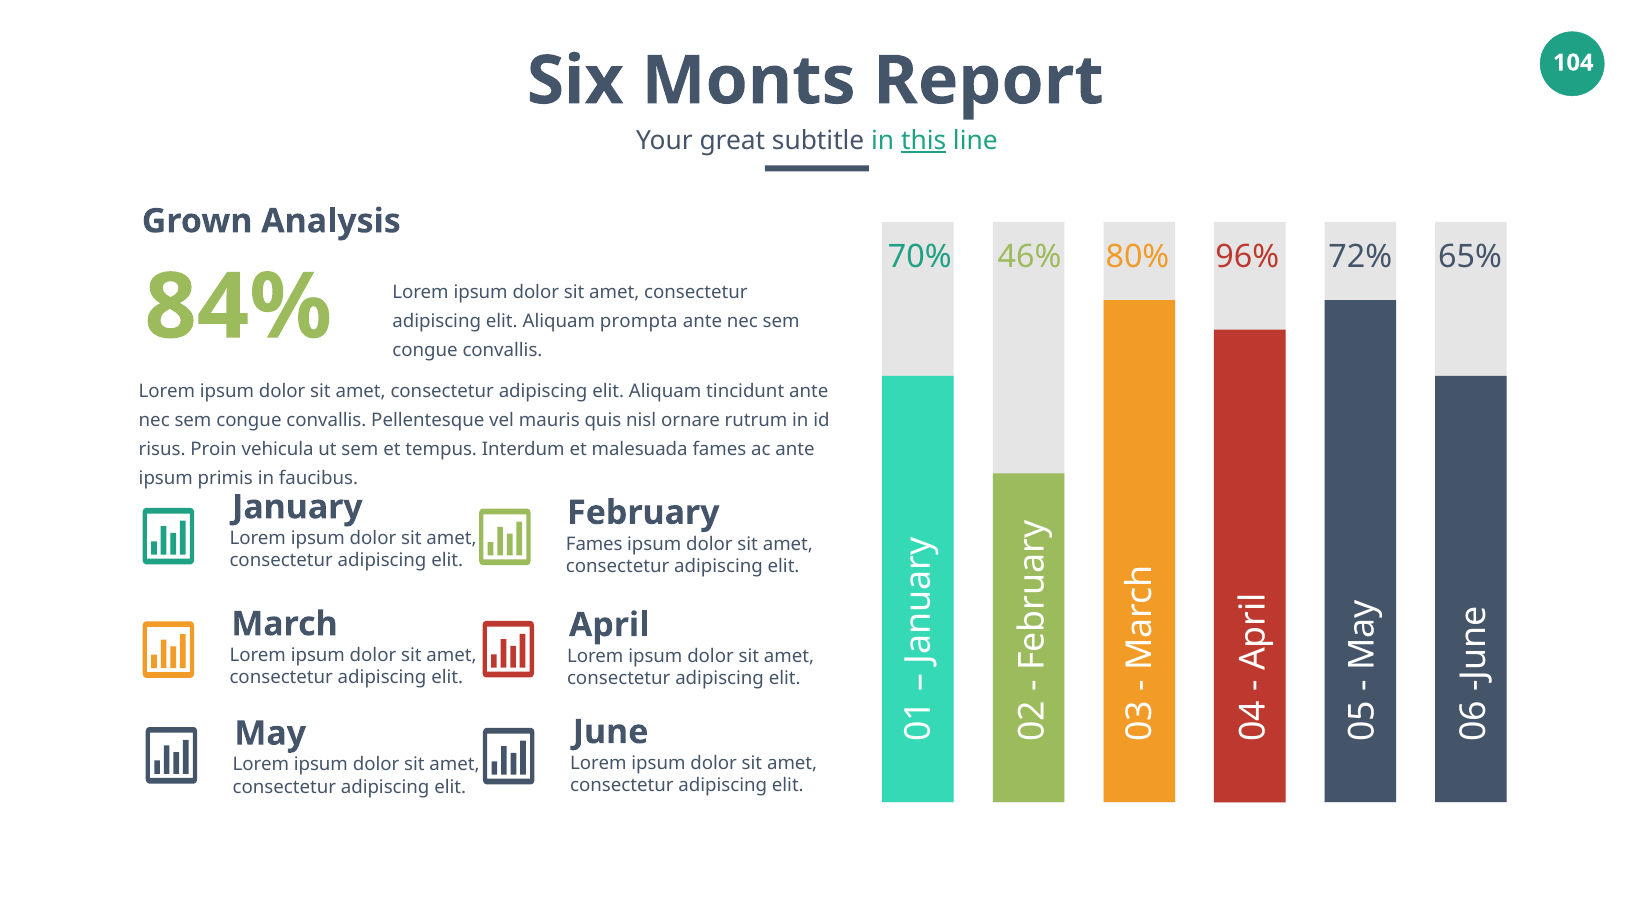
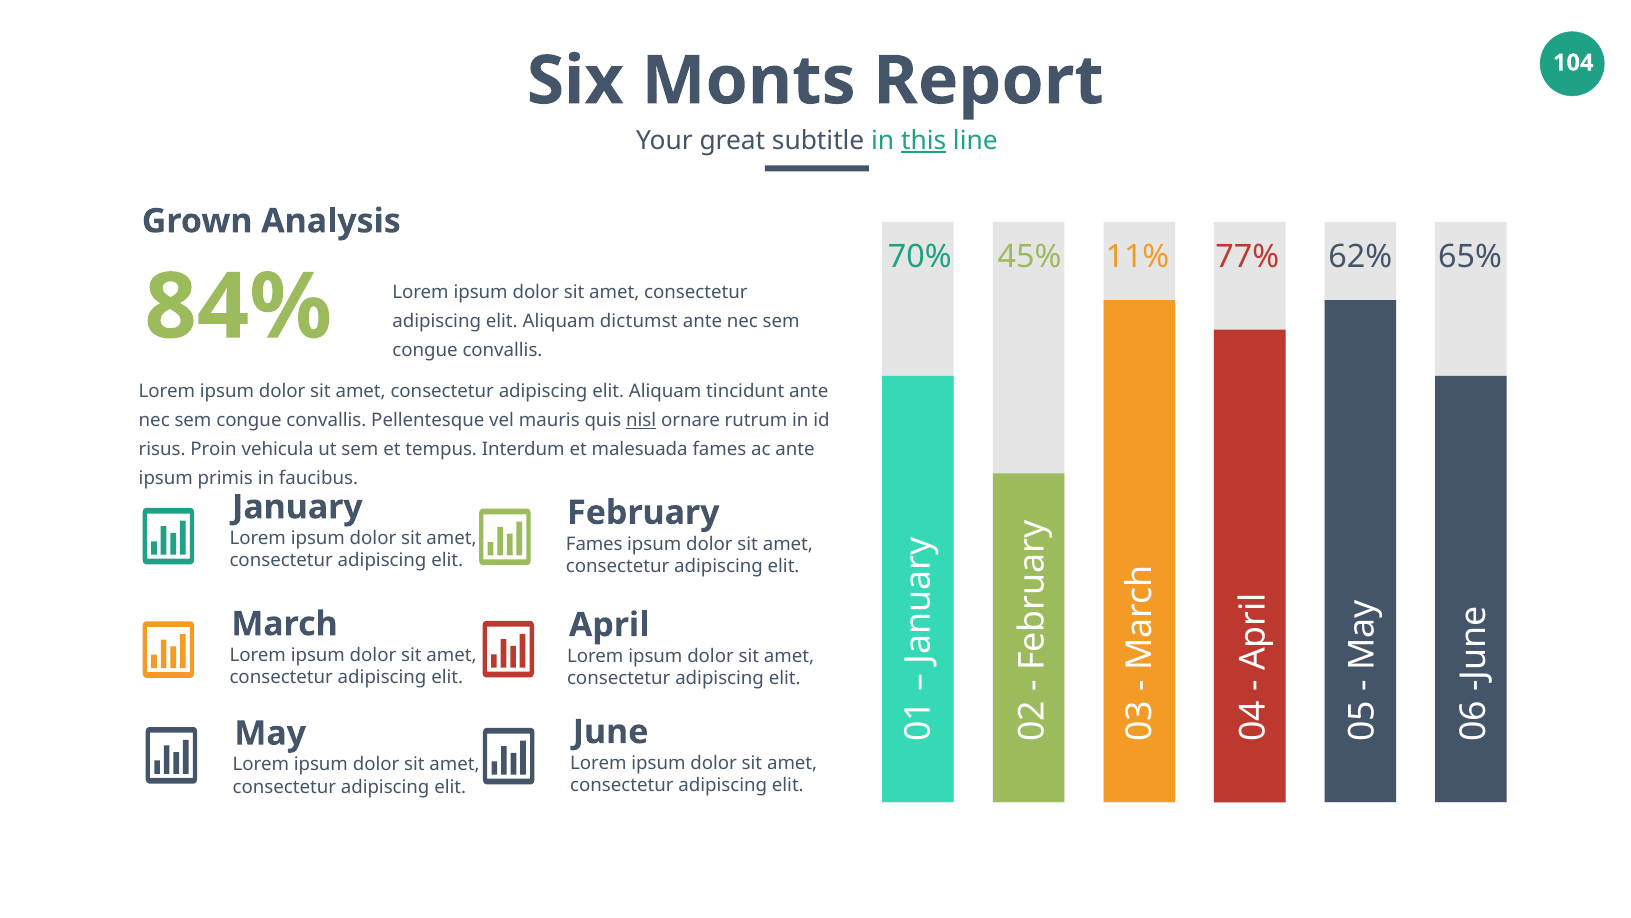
46%: 46% -> 45% (1030, 256)
80%: 80% -> 11% (1137, 256)
96%: 96% -> 77% (1247, 256)
72%: 72% -> 62% (1360, 256)
prompta: prompta -> dictumst (639, 321)
nisl underline: none -> present (641, 420)
